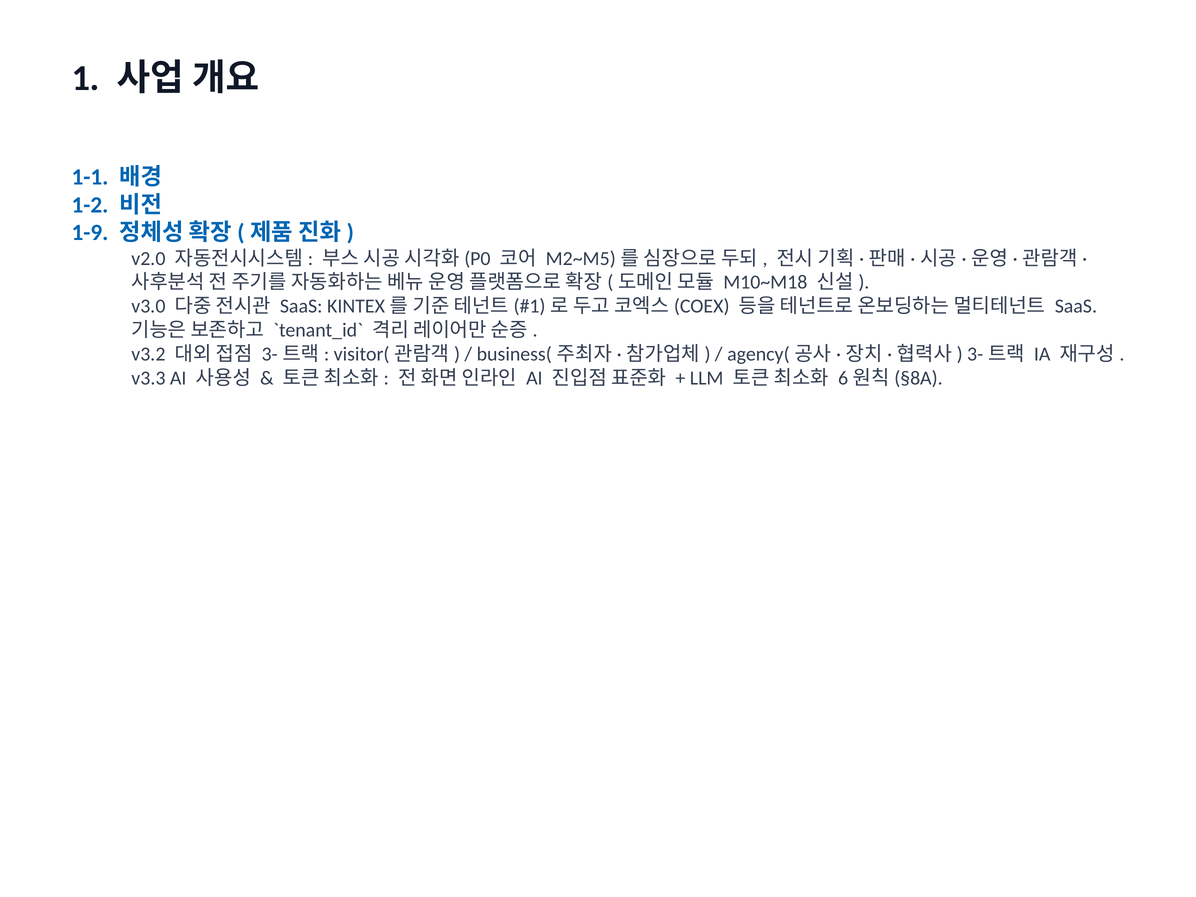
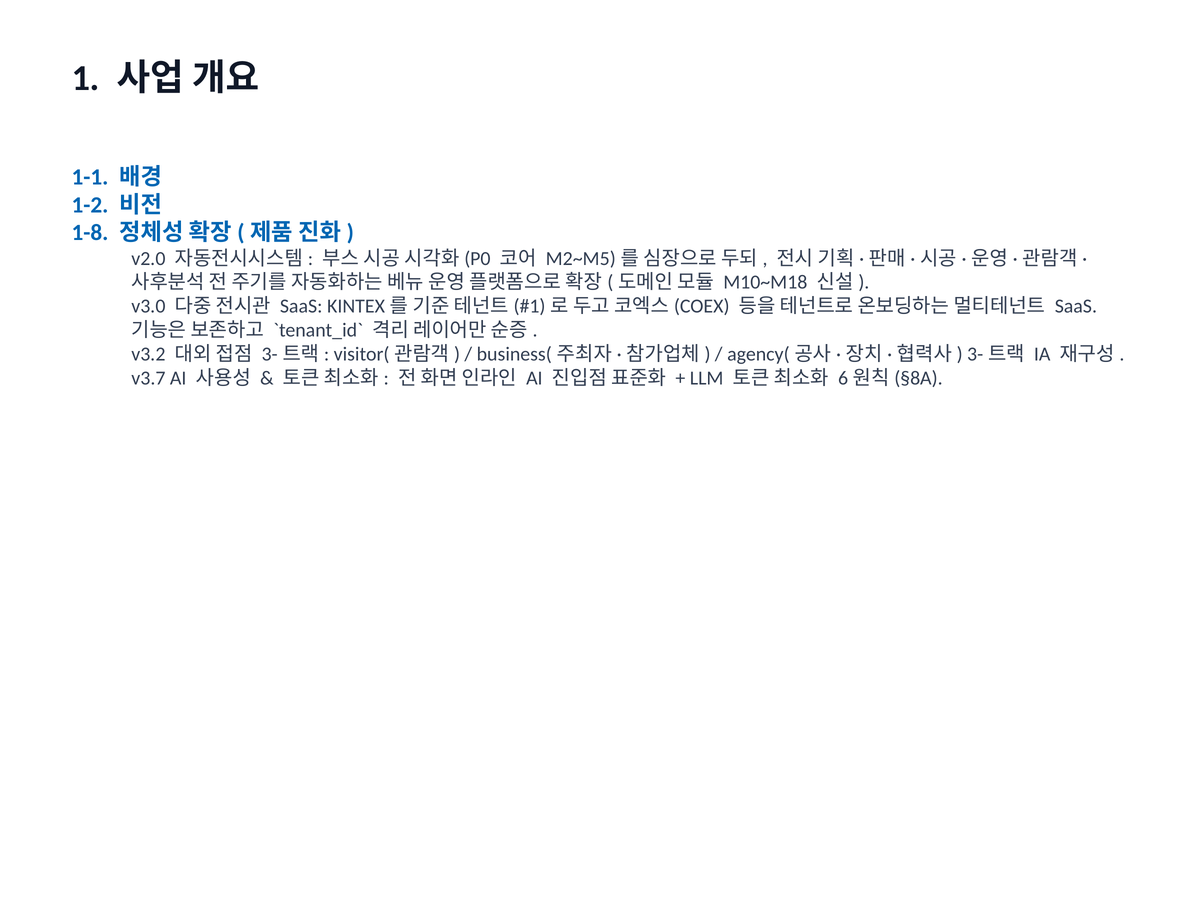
1-9: 1-9 -> 1-8 (90, 233)
v3.3: v3.3 -> v3.7 (148, 378)
